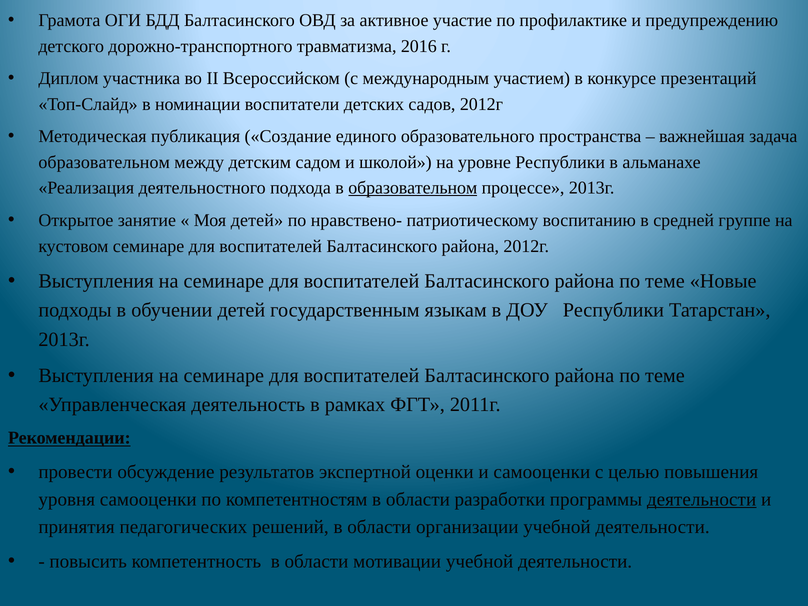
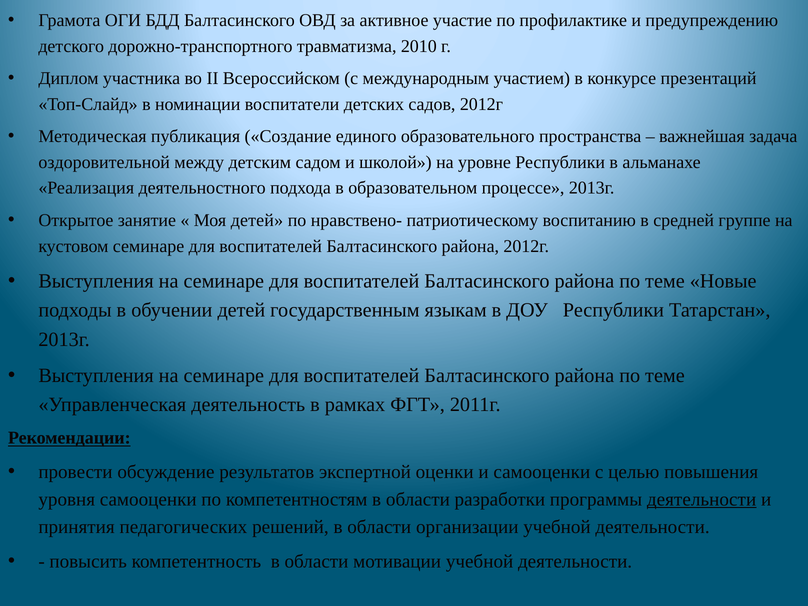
2016: 2016 -> 2010 (419, 46)
образовательном: образовательном -> оздоровительной (104, 162)
образовательном underline: present -> none (413, 188)
